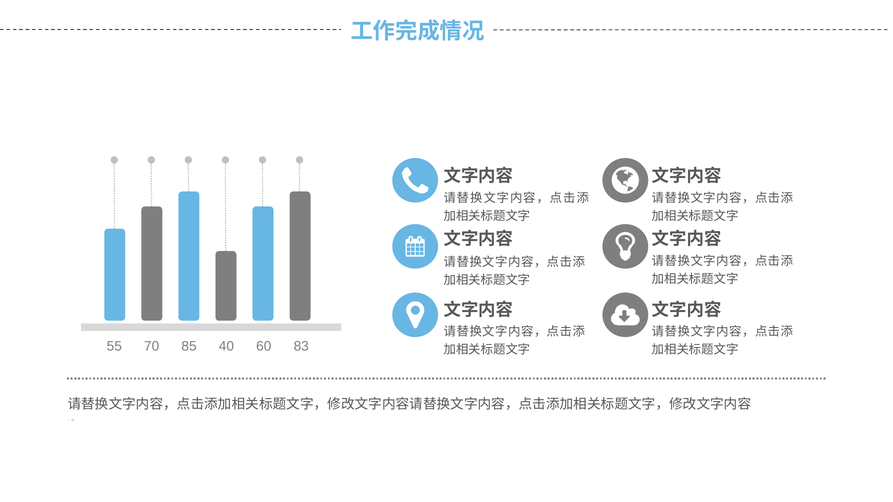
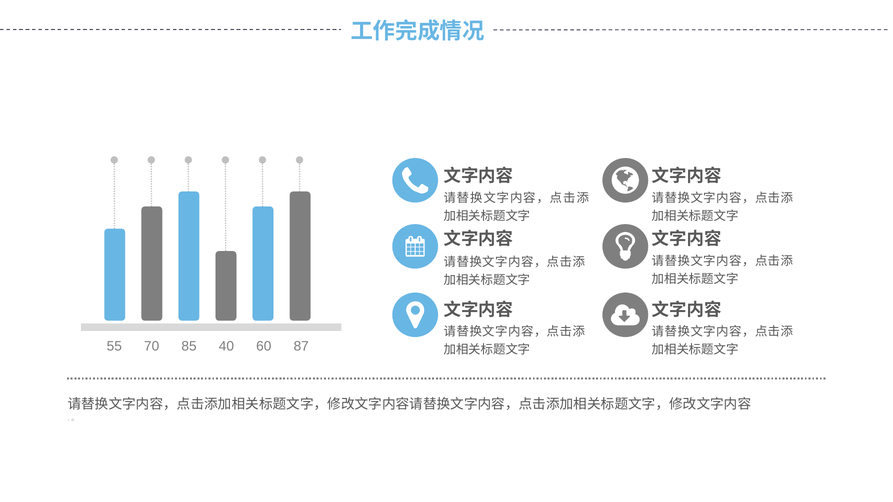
83: 83 -> 87 (301, 347)
